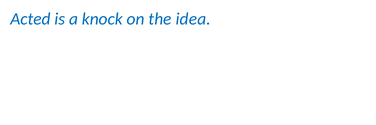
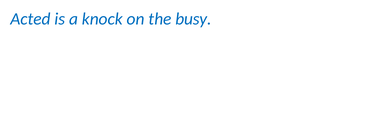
idea: idea -> busy (193, 19)
